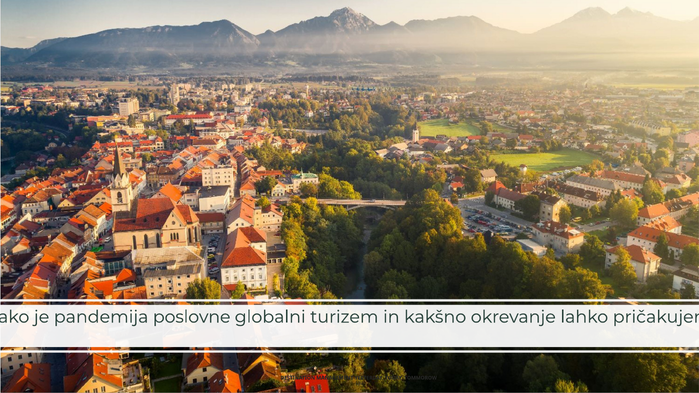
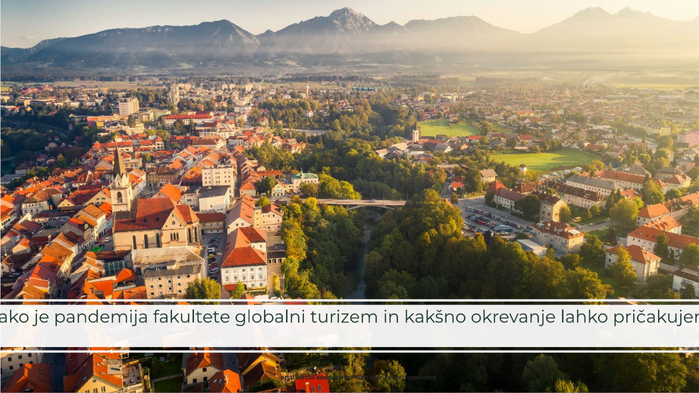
poslovne: poslovne -> fakultete (192, 317)
